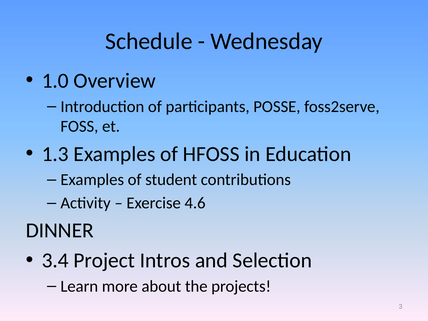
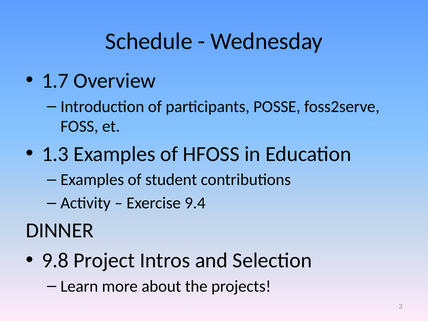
1.0: 1.0 -> 1.7 (55, 81)
4.6: 4.6 -> 9.4 (195, 203)
3.4: 3.4 -> 9.8 (55, 261)
